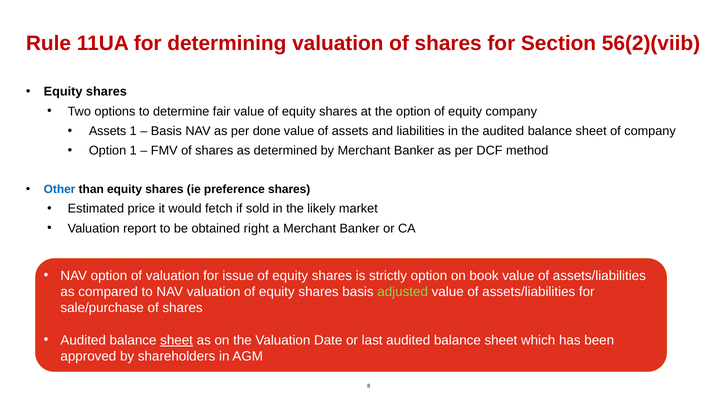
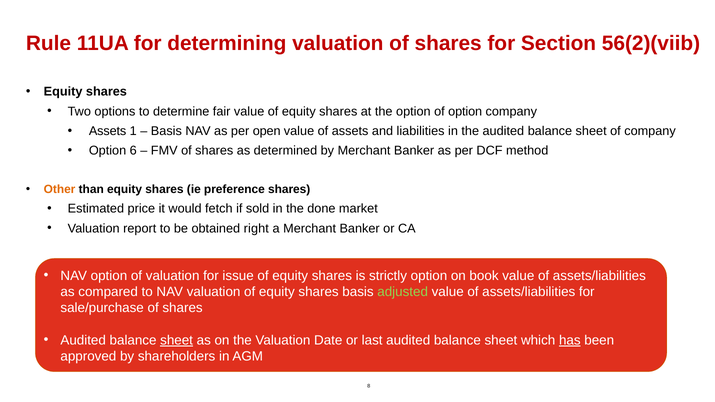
option of equity: equity -> option (465, 111)
done: done -> open (267, 131)
Option 1: 1 -> 6 (133, 151)
Other colour: blue -> orange (60, 190)
likely: likely -> done (321, 209)
has underline: none -> present (570, 340)
